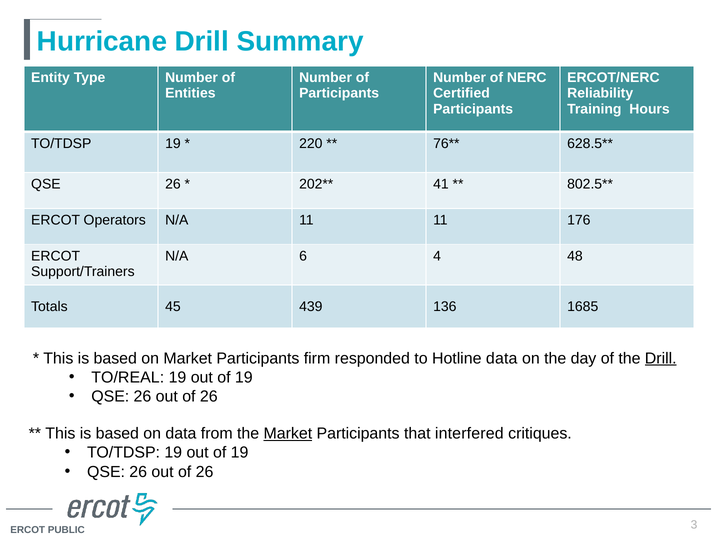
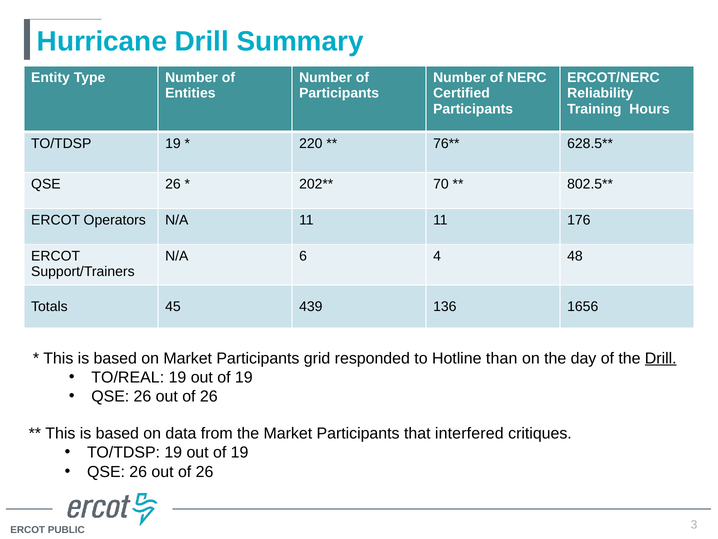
41: 41 -> 70 (441, 184)
1685: 1685 -> 1656 (583, 307)
firm: firm -> grid (317, 358)
Hotline data: data -> than (502, 358)
Market underline: present -> none (288, 433)
